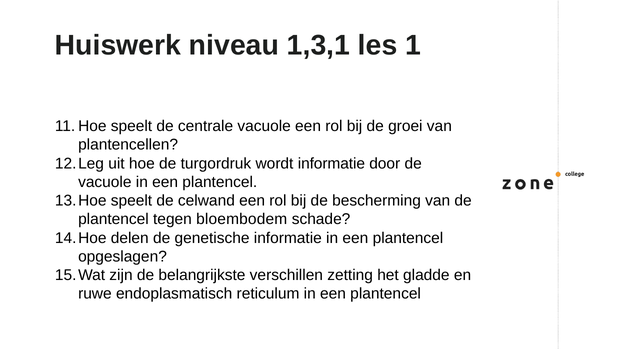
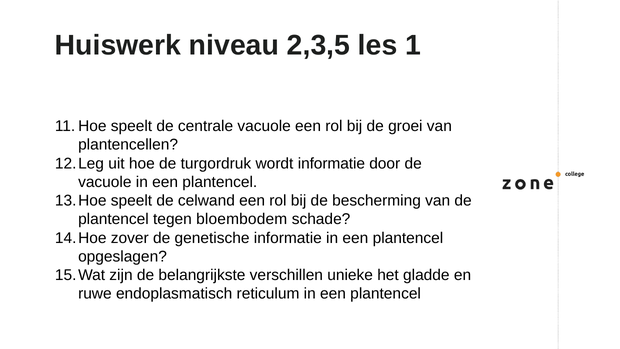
1,3,1: 1,3,1 -> 2,3,5 (318, 45)
delen: delen -> zover (130, 238)
zetting: zetting -> unieke (350, 275)
